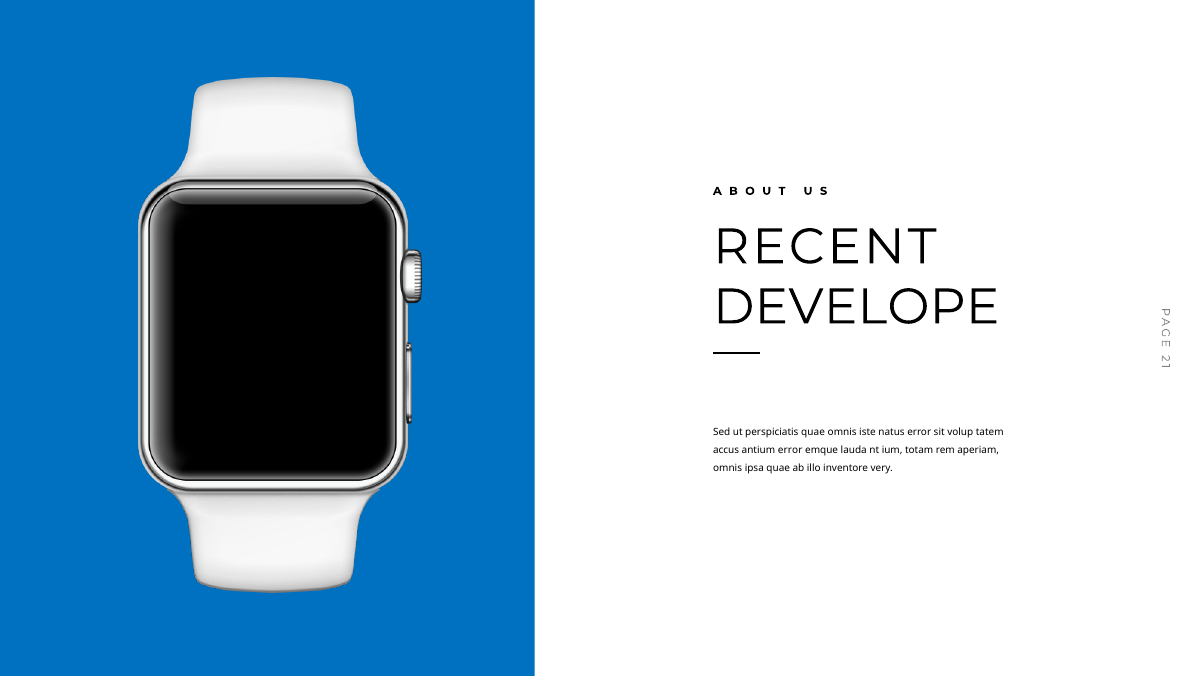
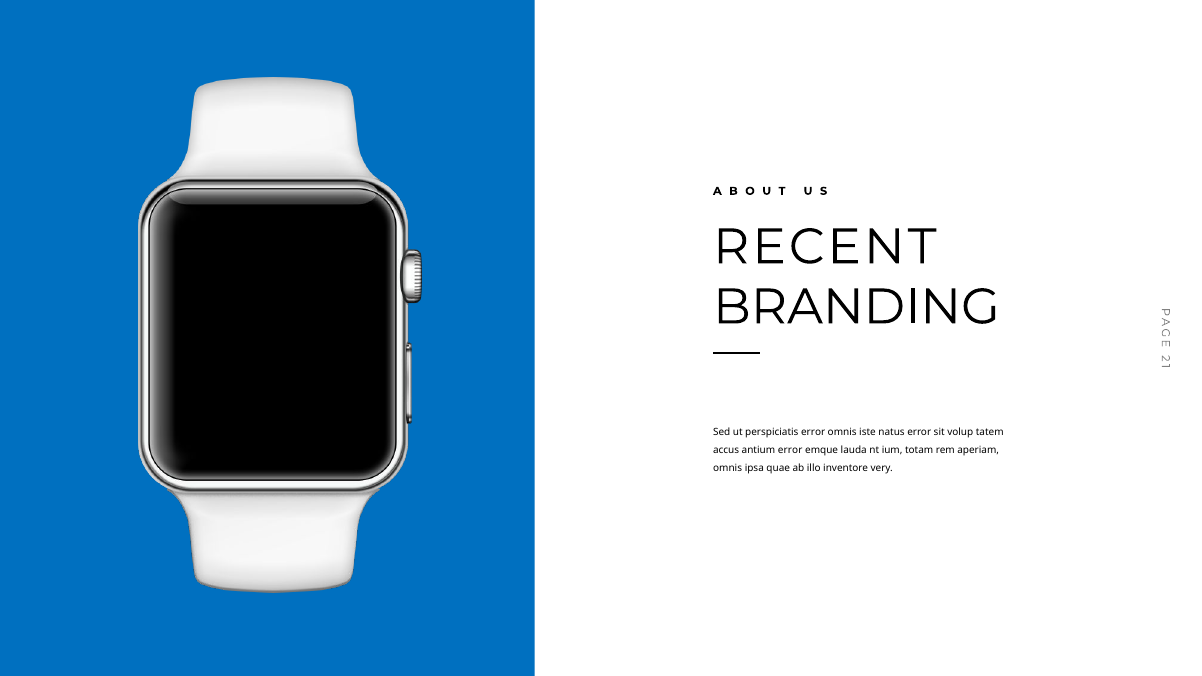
DEVELOPE: DEVELOPE -> BRANDING (856, 307)
perspiciatis quae: quae -> error (813, 432)
